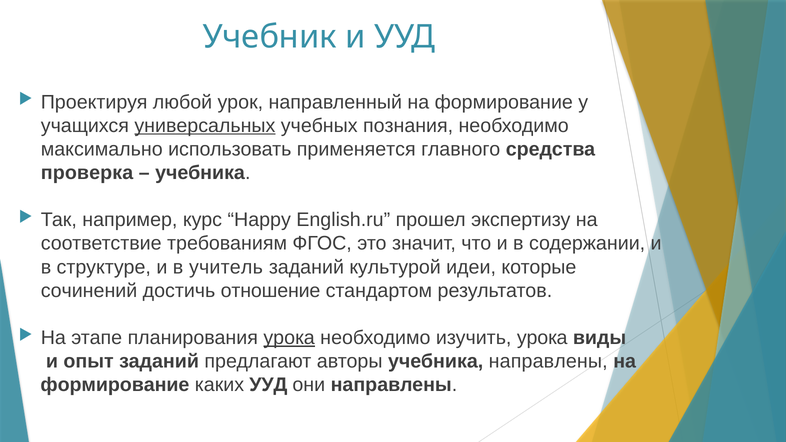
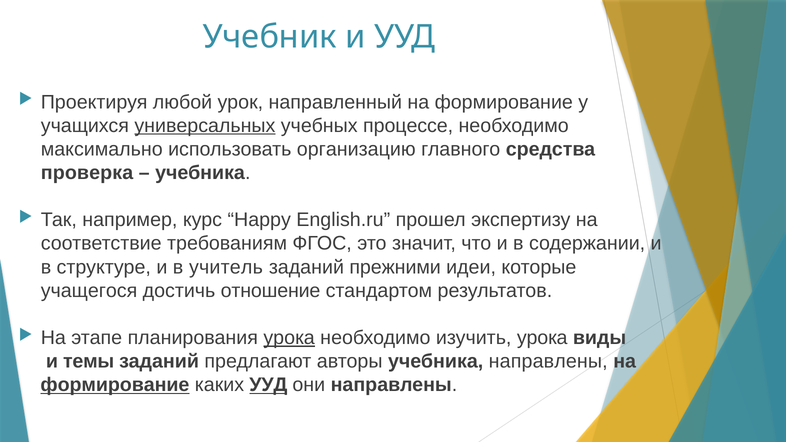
познания: познания -> процессе (408, 126)
применяется: применяется -> организацию (356, 149)
культурой: культурой -> прежними (395, 267)
сочинений: сочинений -> учащегося (89, 291)
опыт: опыт -> темы (89, 361)
формирование underline: none -> present (115, 385)
УУД underline: none -> present (268, 385)
